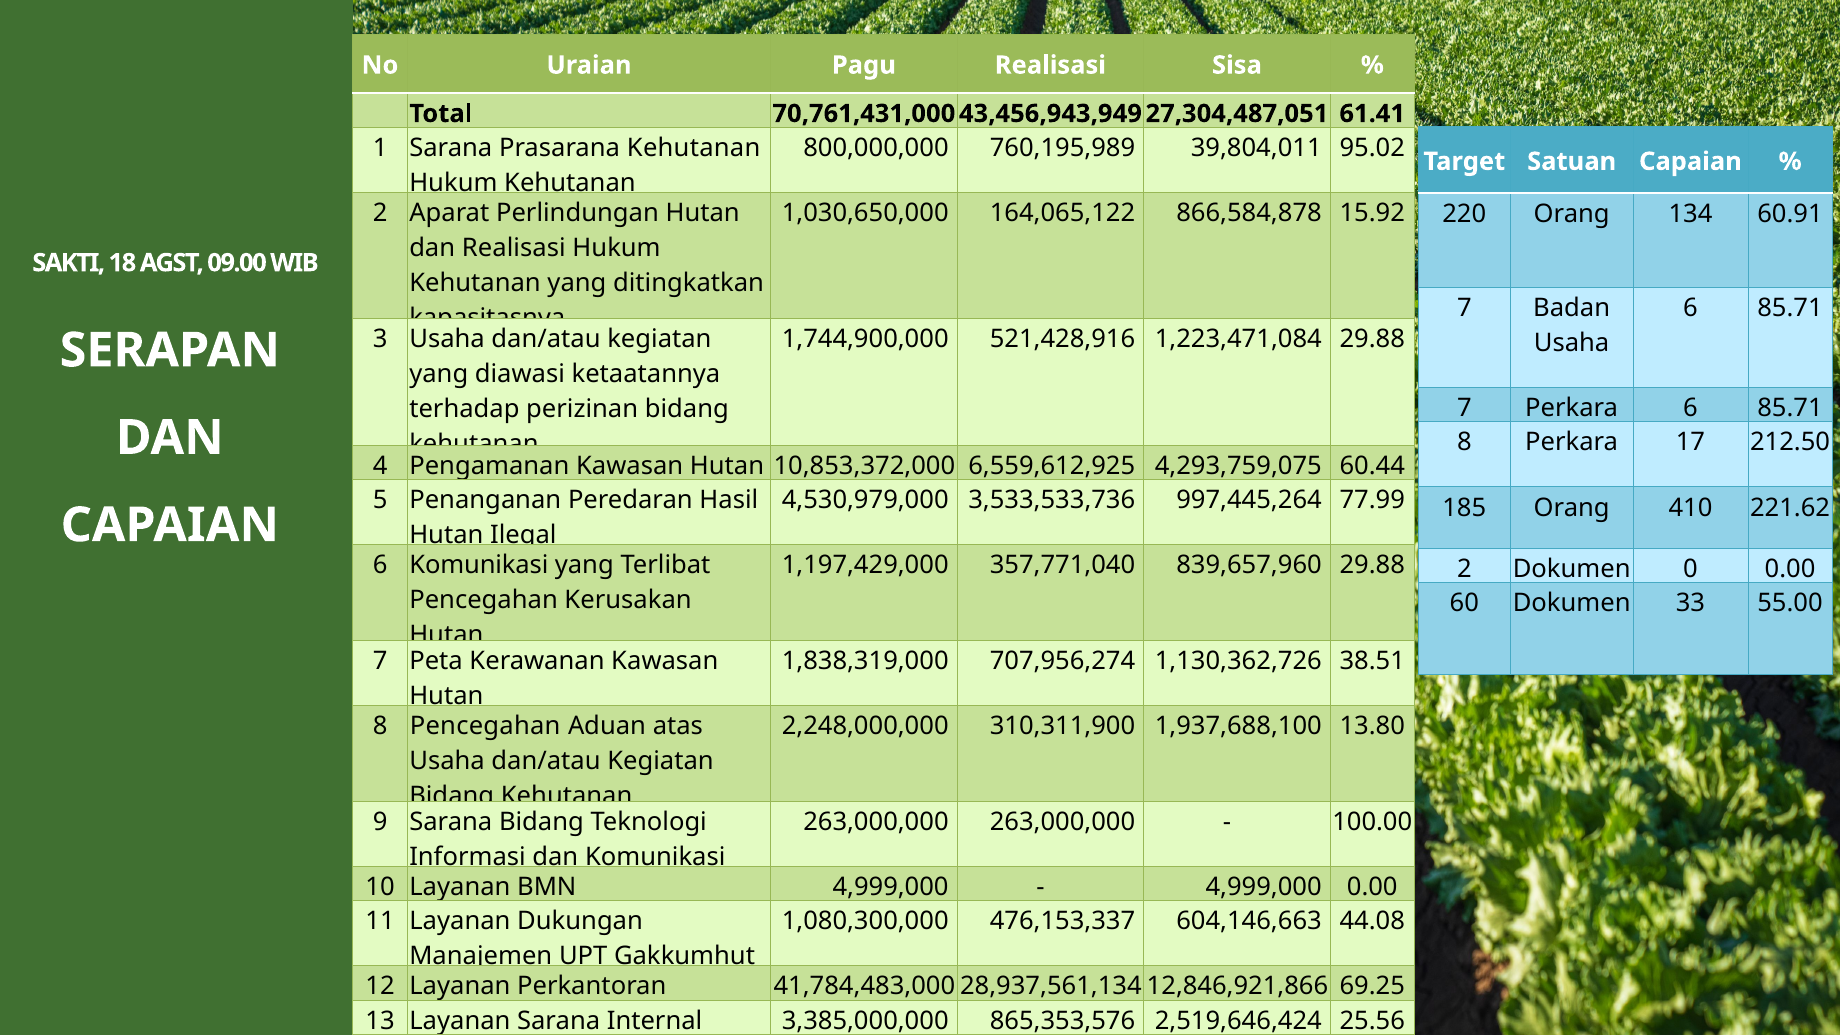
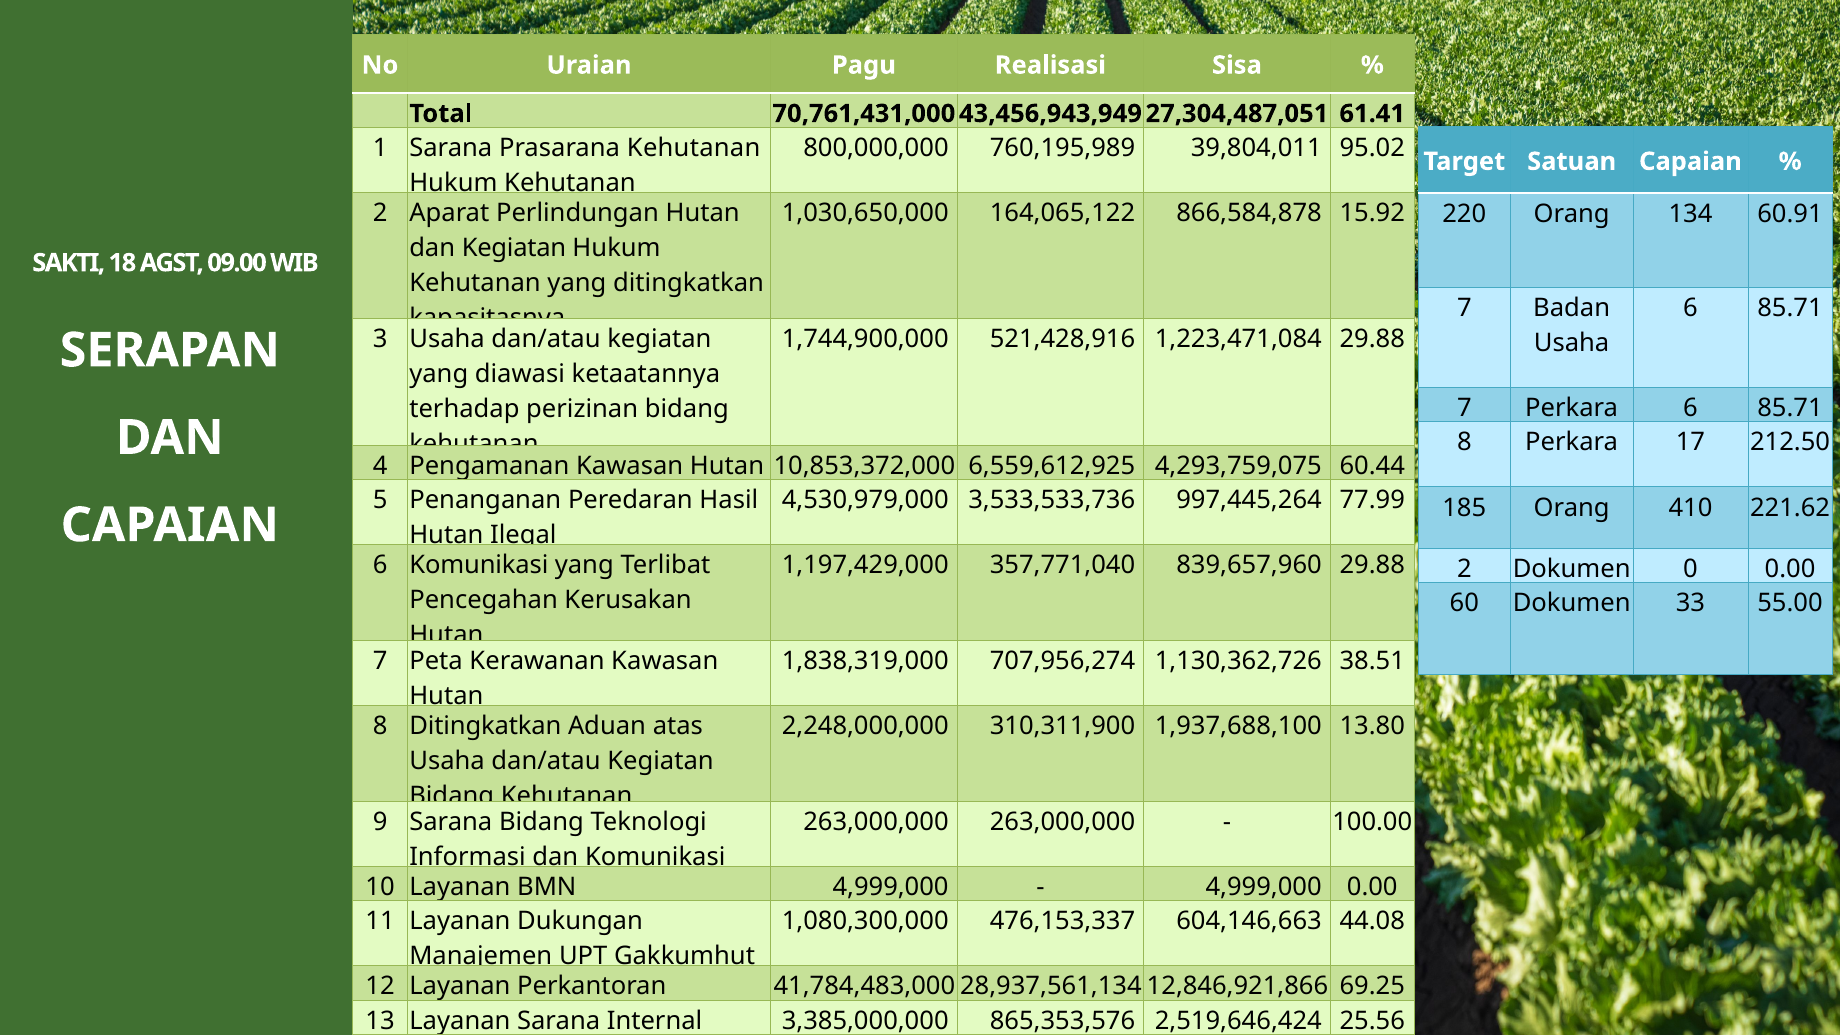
dan Realisasi: Realisasi -> Kegiatan (514, 248)
8 Pencegahan: Pencegahan -> Ditingkatkan (485, 726)
